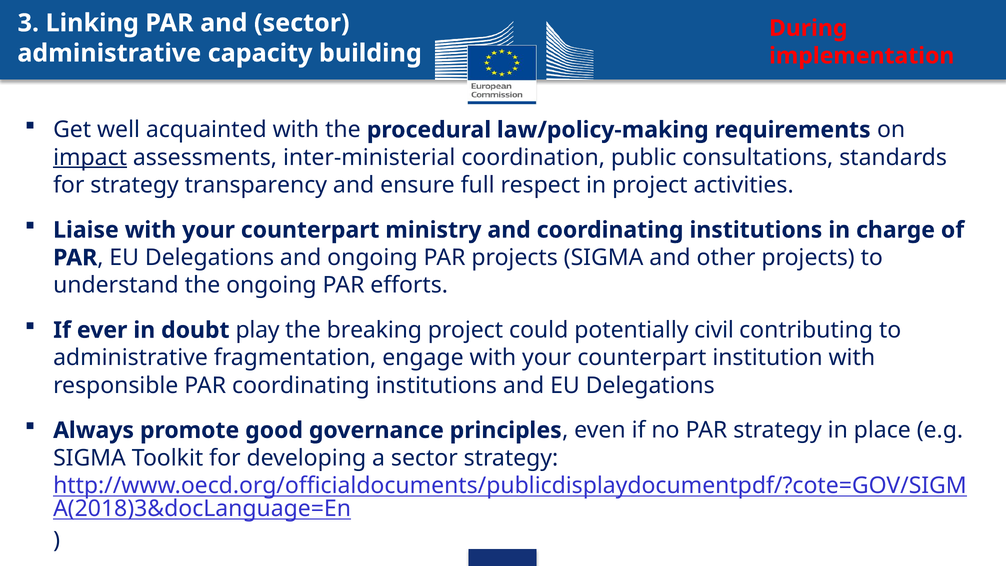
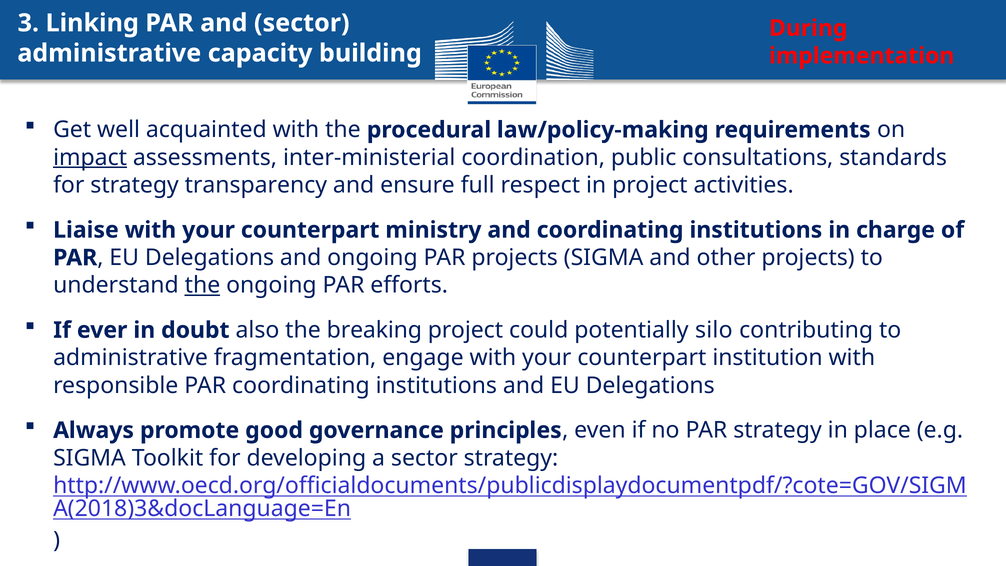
the underline: none -> present (202, 285)
play: play -> also (257, 330)
civil: civil -> silo (714, 330)
